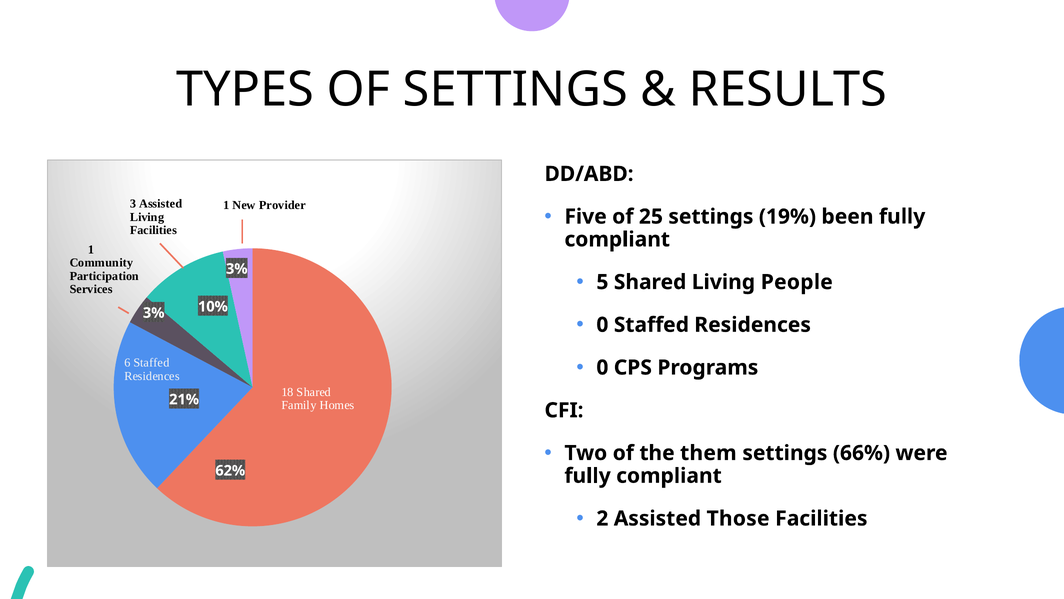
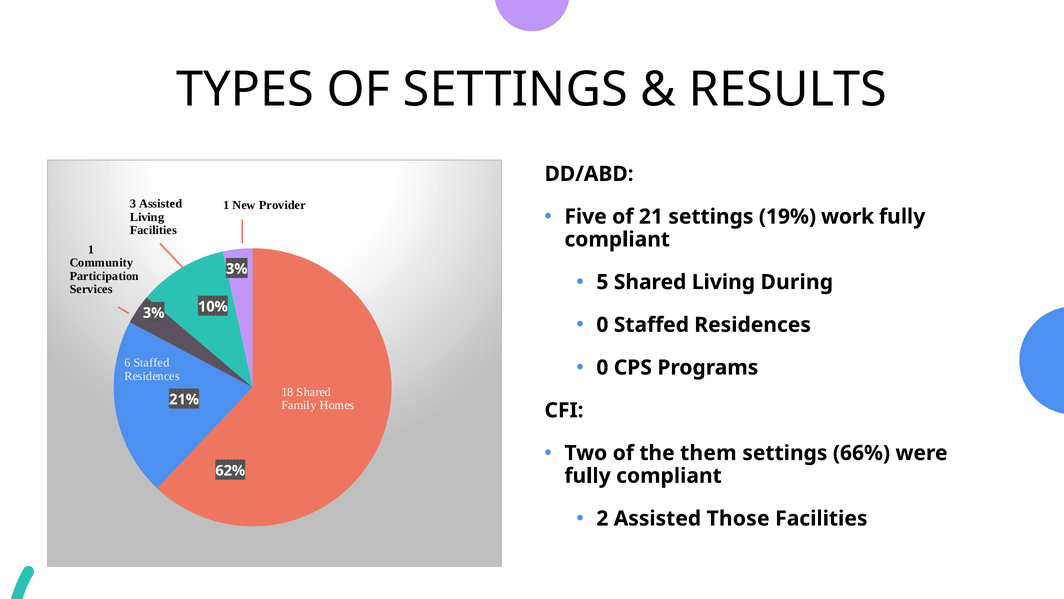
25: 25 -> 21 (651, 216)
been: been -> work (848, 216)
People: People -> During (797, 282)
